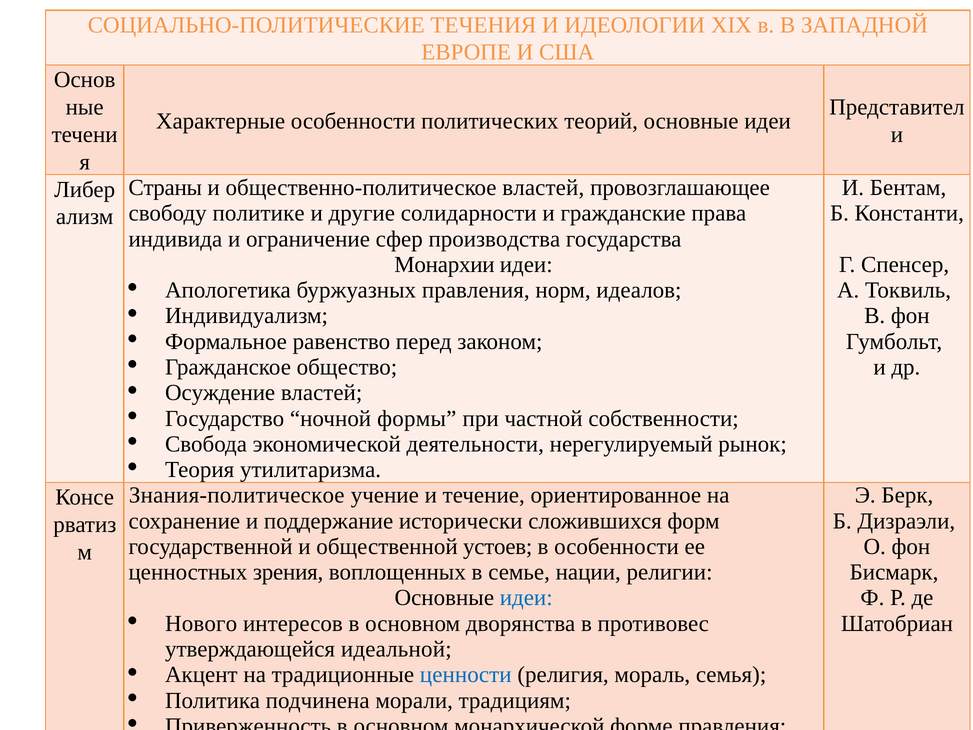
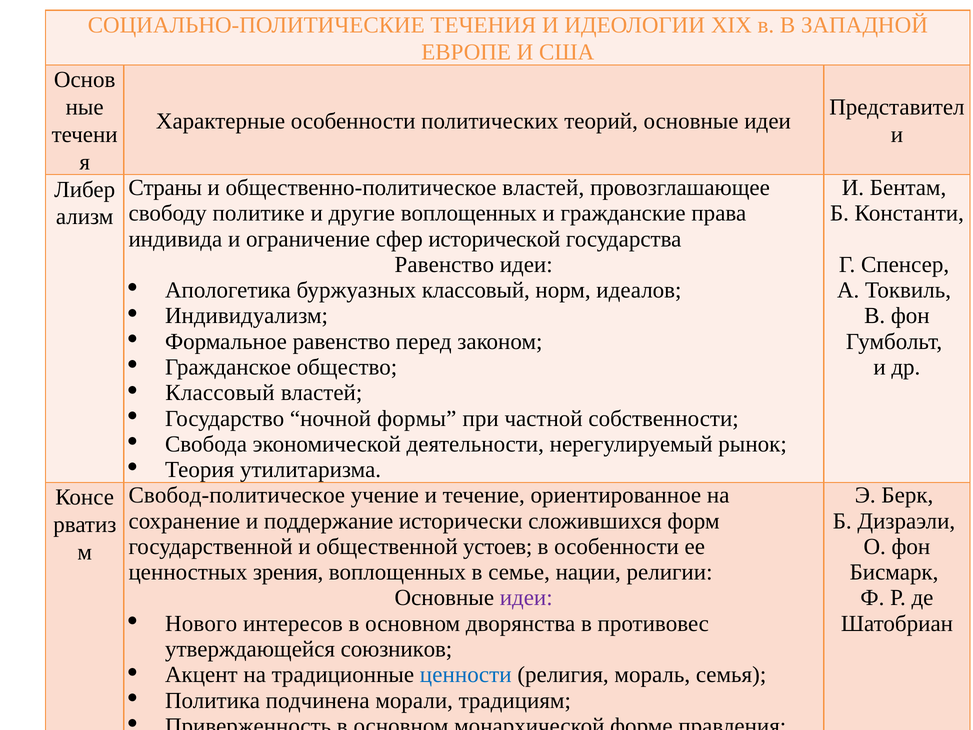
другие солидарности: солидарности -> воплощенных (469, 213)
производства: производства -> исторической (494, 239)
Монархии: Монархии -> Равенство (444, 265)
буржуазных правления: правления -> классовый (476, 290)
Осуждение: Осуждение -> Классовый (220, 393)
Знания-политическое: Знания-политическое -> Свобод-политическое (237, 495)
идеи colour: blue -> purple (526, 598)
идеальной: идеальной -> союзников (396, 649)
